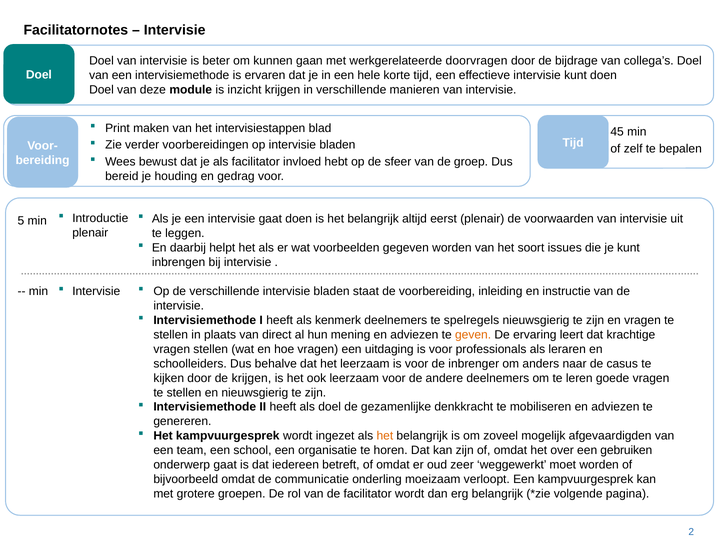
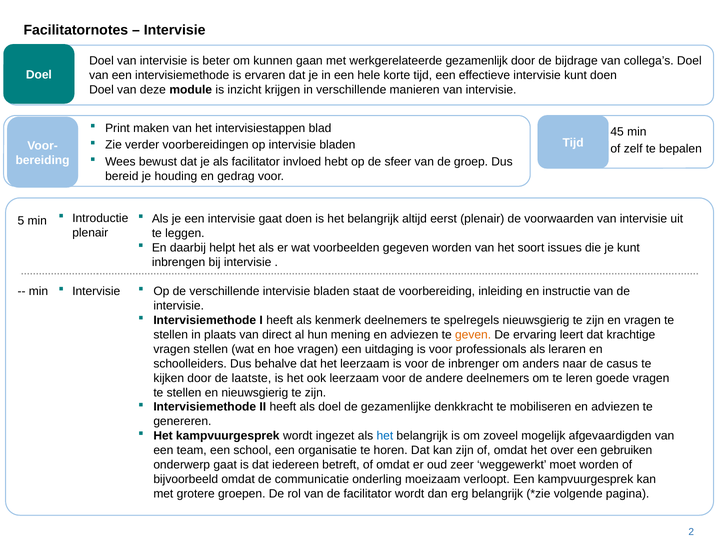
doorvragen: doorvragen -> gezamenlijk (477, 61)
de krijgen: krijgen -> laatste (251, 378)
het colour: orange -> blue (385, 436)
